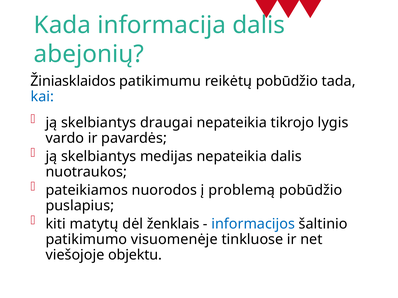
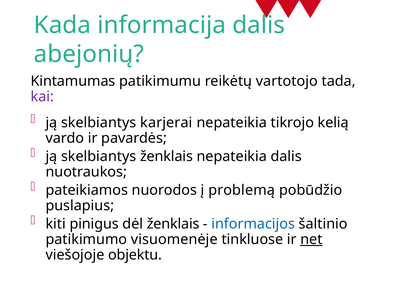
Žiniasklaidos: Žiniasklaidos -> Kintamumas (73, 81)
reikėtų pobūdžio: pobūdžio -> vartotojo (287, 81)
kai colour: blue -> purple (42, 97)
draugai: draugai -> karjerai (166, 123)
lygis: lygis -> kelią (333, 123)
skelbiantys medijas: medijas -> ženklais (166, 157)
matytų: matytų -> pinigus (94, 224)
net underline: none -> present (311, 240)
